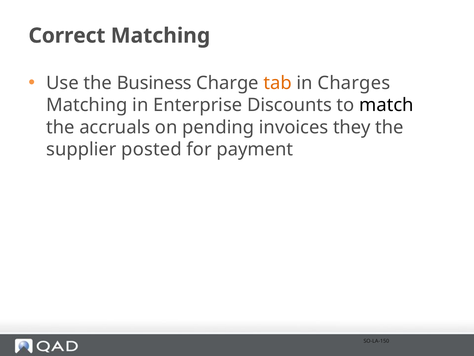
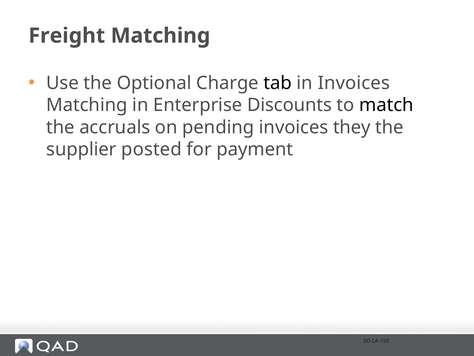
Correct: Correct -> Freight (67, 36)
Business: Business -> Optional (154, 83)
tab colour: orange -> black (278, 83)
in Charges: Charges -> Invoices (354, 83)
